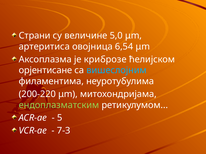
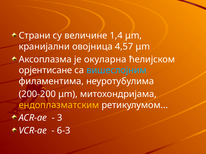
5,0: 5,0 -> 1,4 (116, 36)
артеритиса: артеритиса -> кранијални (44, 47)
6,54: 6,54 -> 4,57 (124, 47)
криброзе: криброзе -> окуларна (105, 60)
200-220: 200-220 -> 200-200 (37, 94)
ендоплазматским colour: light green -> yellow (59, 105)
5: 5 -> 3 (60, 118)
7-3: 7-3 -> 6-3 (64, 131)
